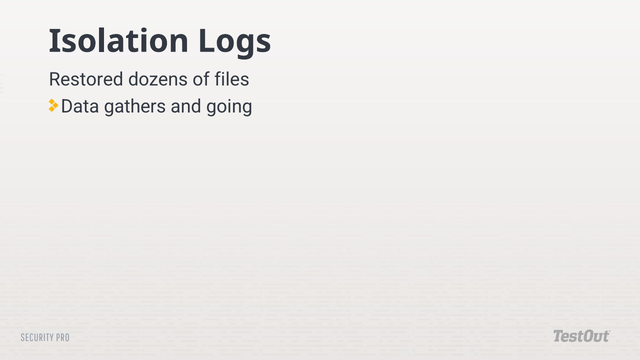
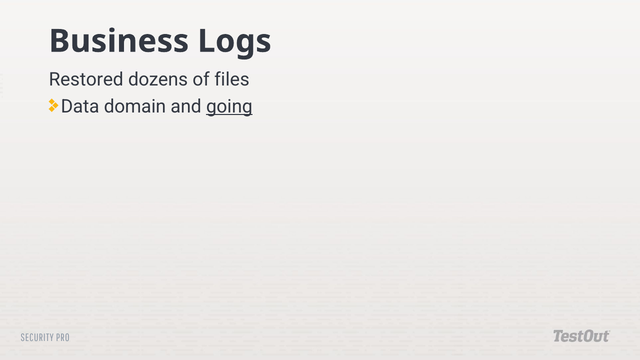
Isolation: Isolation -> Business (119, 41)
gathers: gathers -> domain (135, 106)
going underline: none -> present (229, 106)
